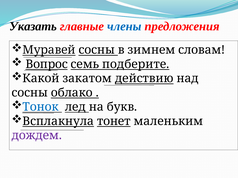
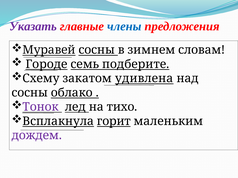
Указать colour: black -> purple (33, 26)
Вопрос: Вопрос -> Городе (47, 64)
Какой: Какой -> Схему (41, 79)
действию: действию -> удивлена (144, 79)
Тонок colour: blue -> purple (41, 107)
букв: букв -> тихо (122, 107)
тонет: тонет -> горит (114, 121)
